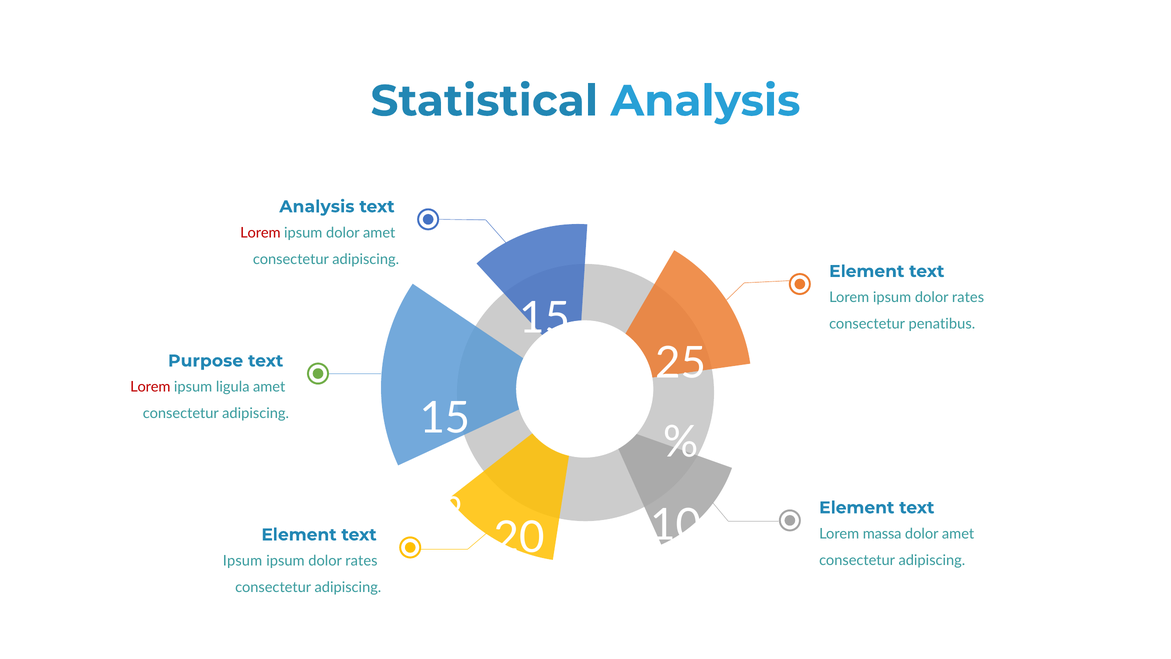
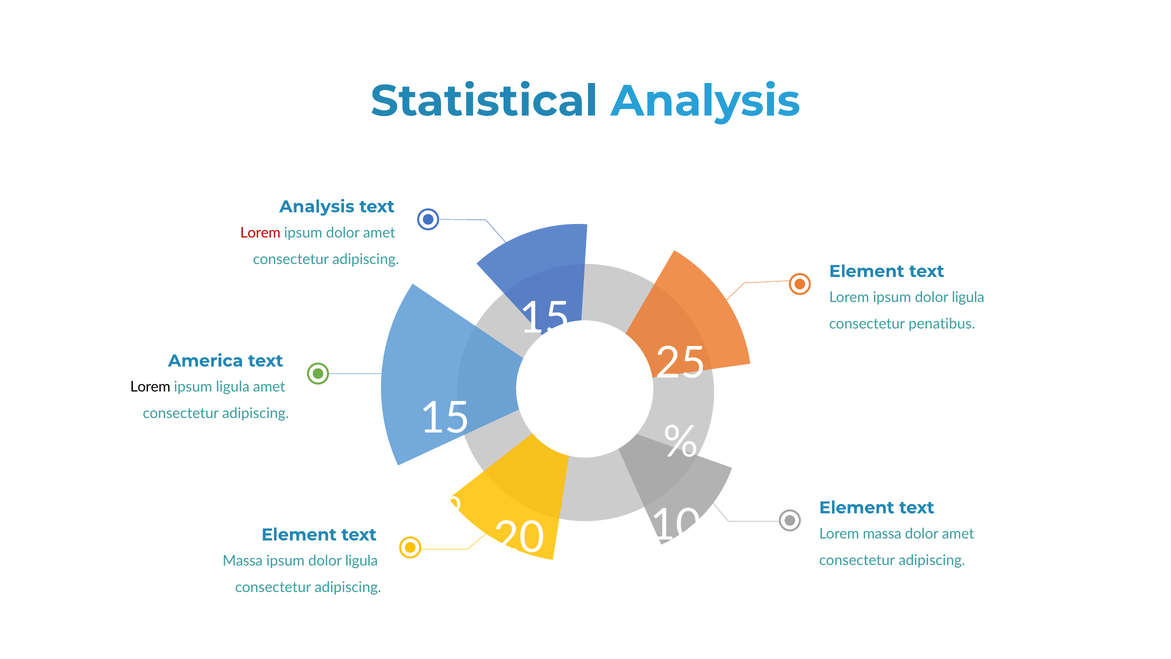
Lorem ipsum dolor rates: rates -> ligula (968, 297)
Purpose: Purpose -> America (206, 361)
Lorem colour: red -> black (150, 387)
Ipsum: Ipsum -> Massa (243, 561)
rates: rates -> ligula (362, 561)
